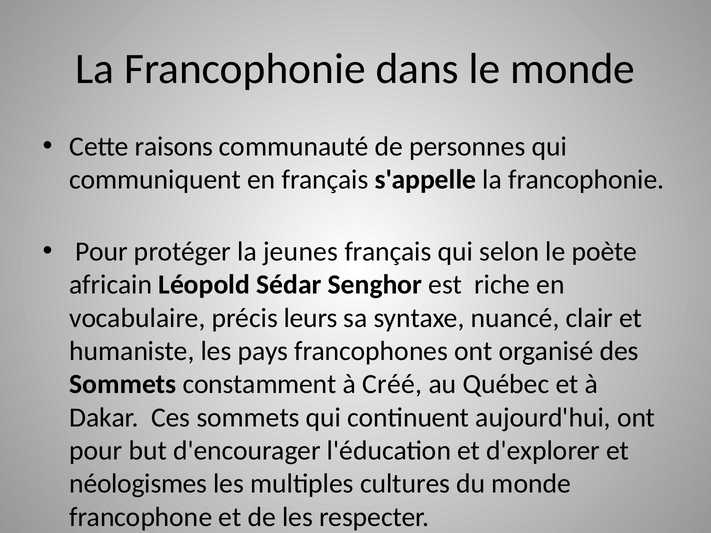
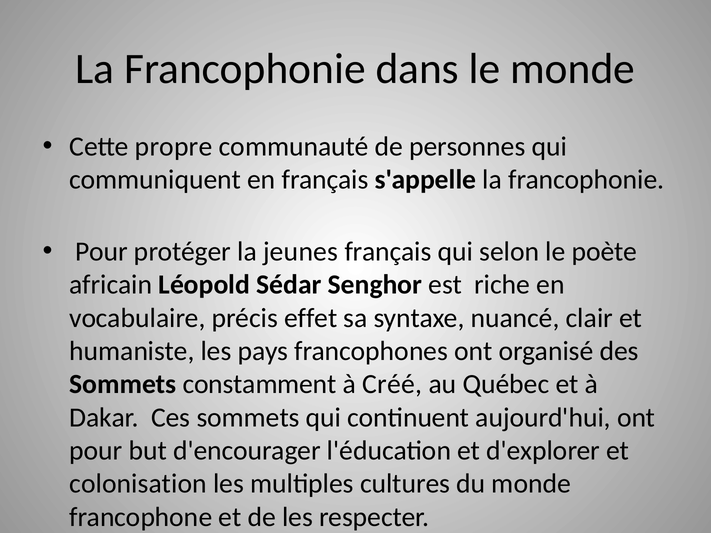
raisons: raisons -> propre (174, 147)
leurs: leurs -> effet (311, 318)
néologismes: néologismes -> colonisation (138, 484)
